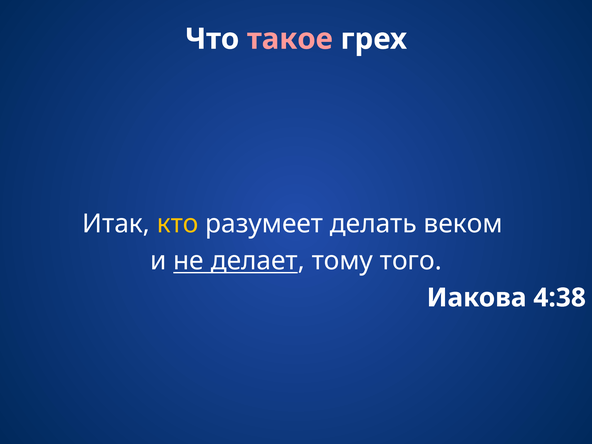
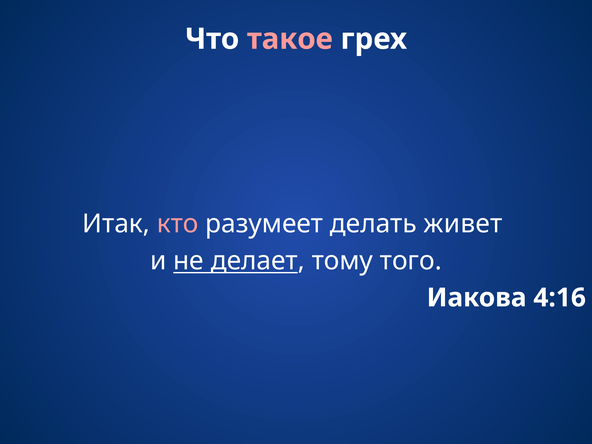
кто colour: yellow -> pink (178, 224)
веком: веком -> живет (463, 224)
4:38: 4:38 -> 4:16 (560, 298)
